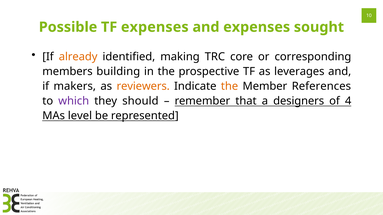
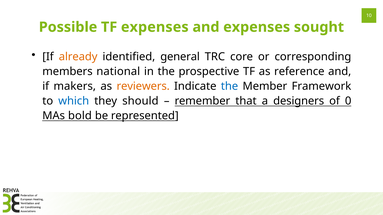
making: making -> general (180, 57)
building: building -> national (118, 72)
leverages: leverages -> reference (299, 72)
the colour: orange -> blue (230, 86)
References: References -> Framework (321, 86)
which colour: purple -> blue (74, 101)
4: 4 -> 0 (348, 101)
level: level -> bold (80, 116)
